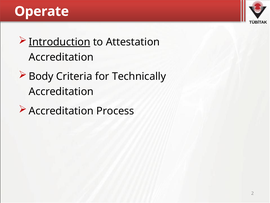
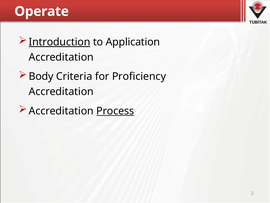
Attestation: Attestation -> Application (133, 42)
Technically: Technically -> Proficiency (139, 76)
Process underline: none -> present (115, 111)
